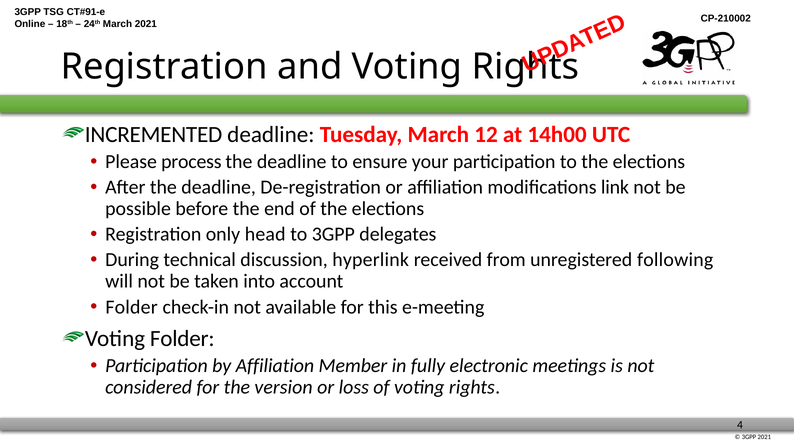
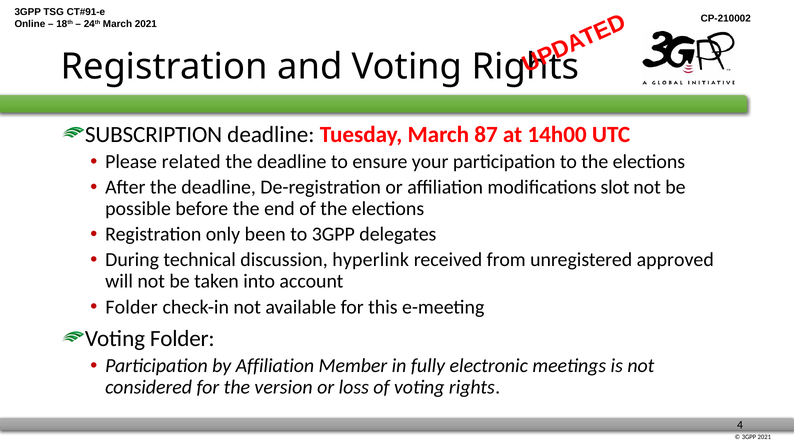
INCREMENTED: INCREMENTED -> SUBSCRIPTION (154, 134)
12: 12 -> 87 (486, 134)
process: process -> related (191, 162)
link: link -> slot (615, 187)
head: head -> been (265, 234)
following: following -> approved (675, 260)
